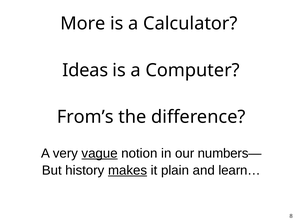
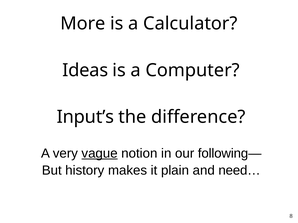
From’s: From’s -> Input’s (85, 117)
numbers—: numbers— -> following— (230, 154)
makes underline: present -> none (128, 171)
learn…: learn… -> need… (240, 171)
